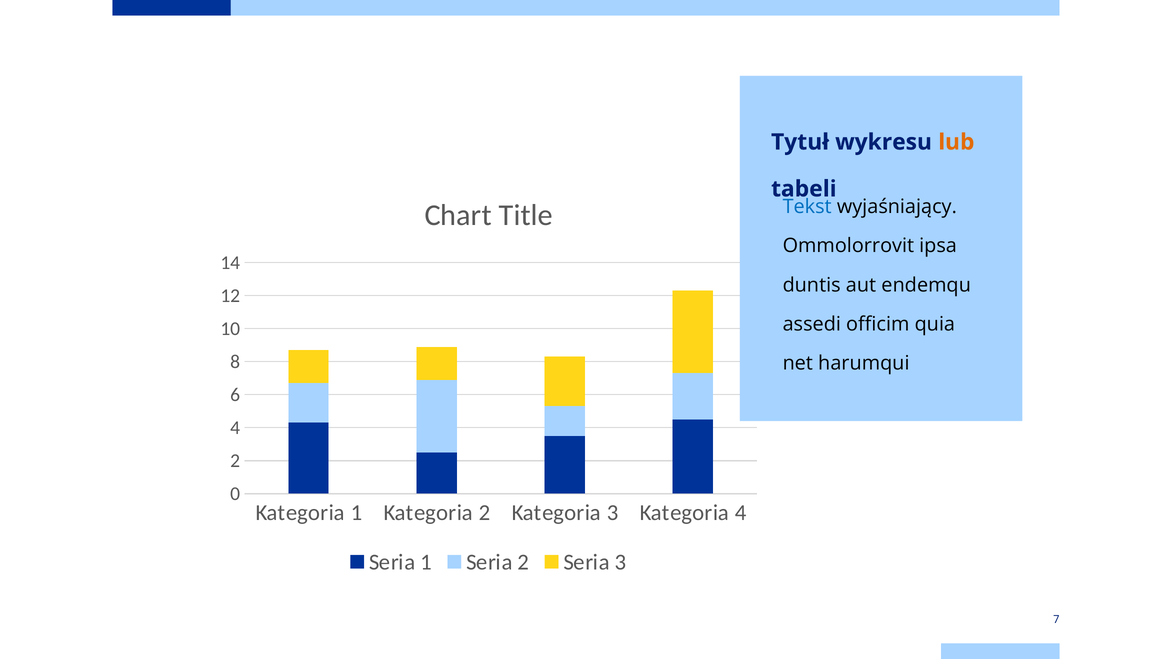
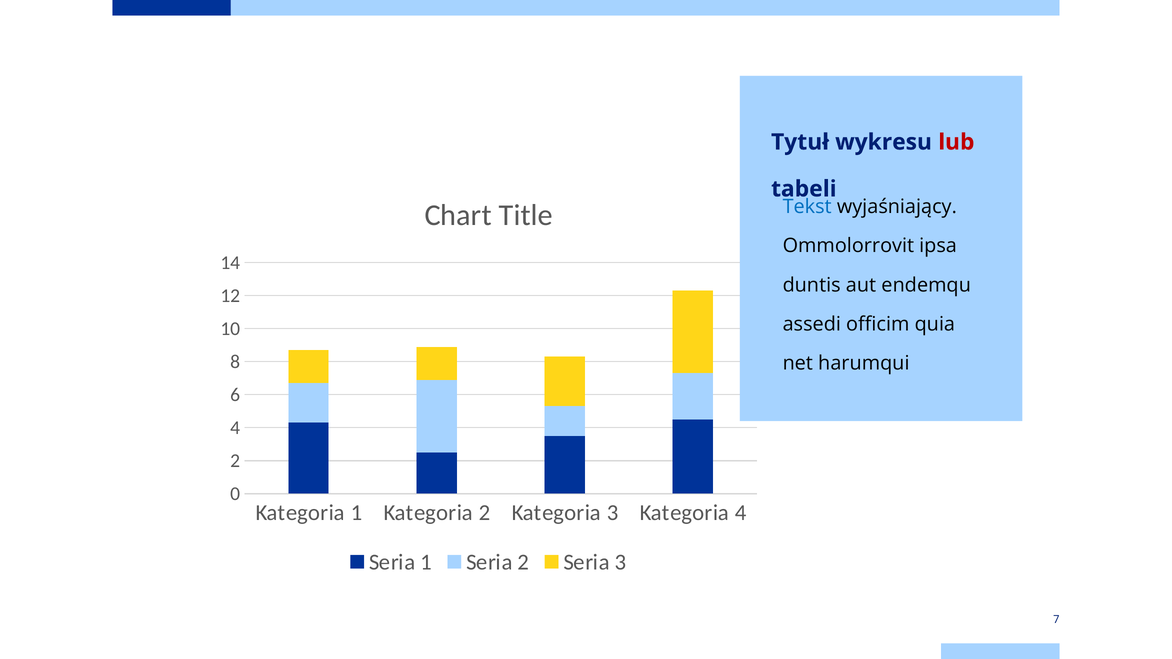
lub colour: orange -> red (956, 142)
